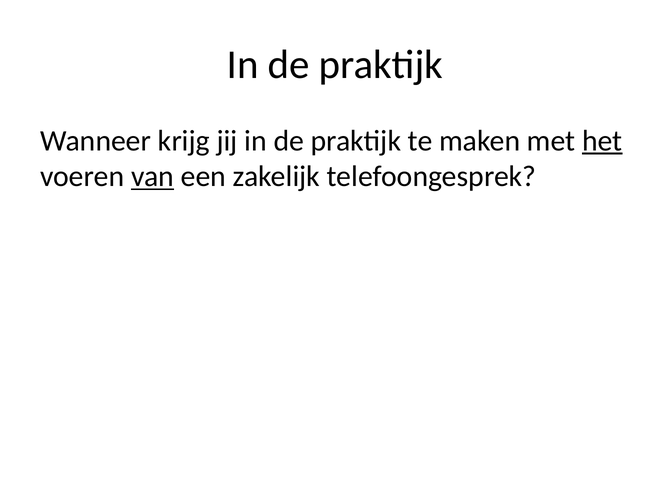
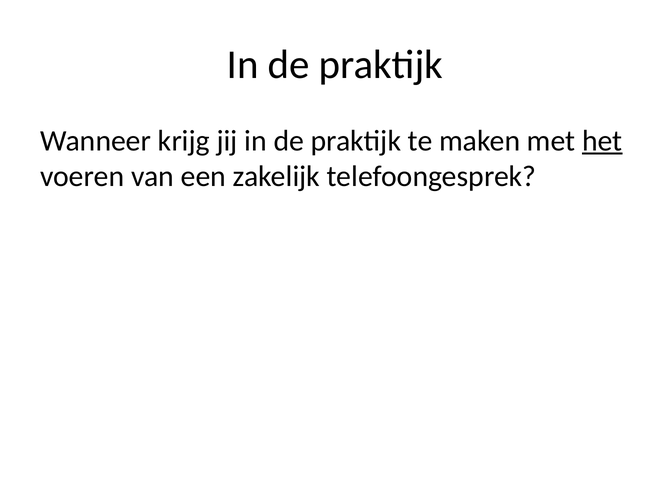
van underline: present -> none (153, 176)
